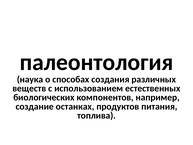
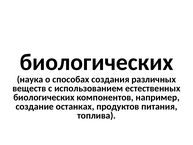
палеонтология: палеонтология -> биологических (96, 62)
